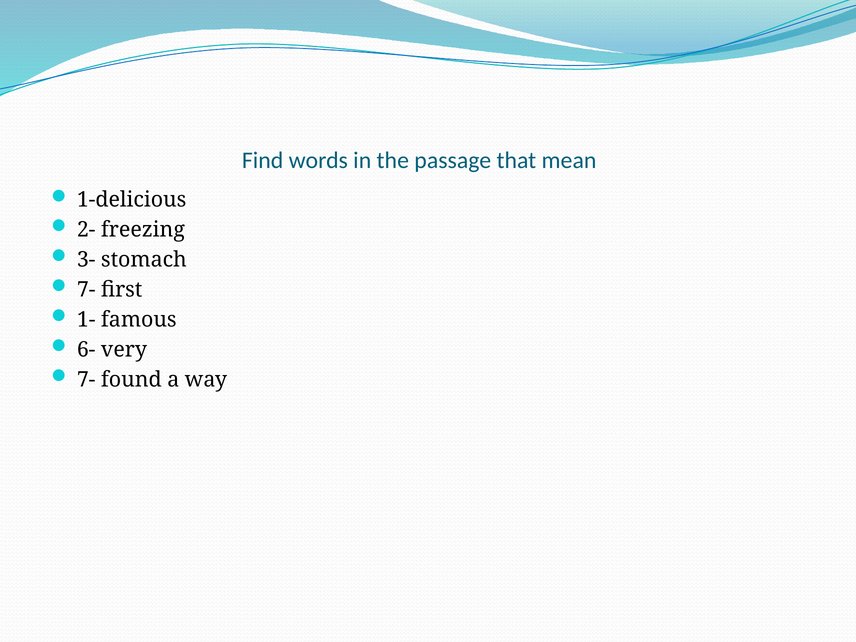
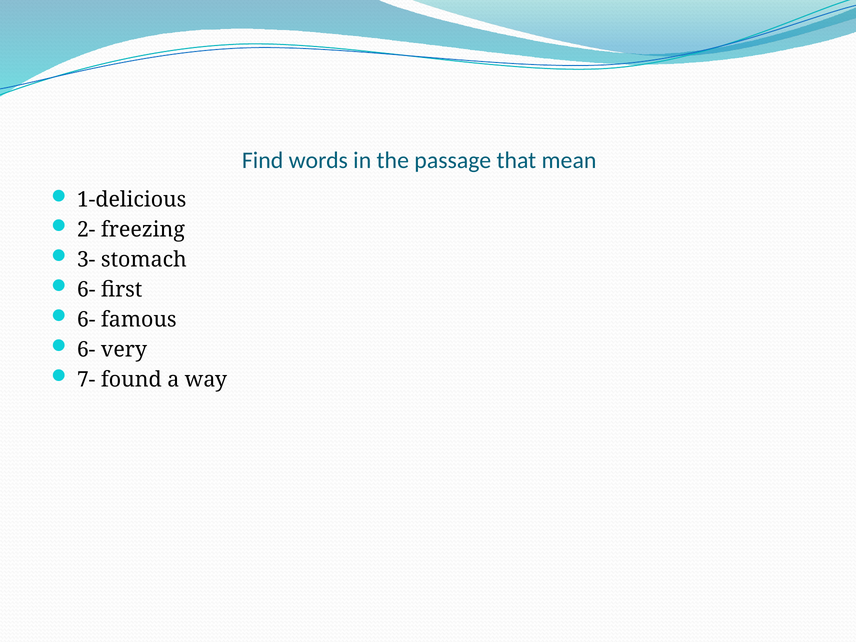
7-: 7- -> 6- (86, 290)
1-: 1- -> 6- (86, 320)
